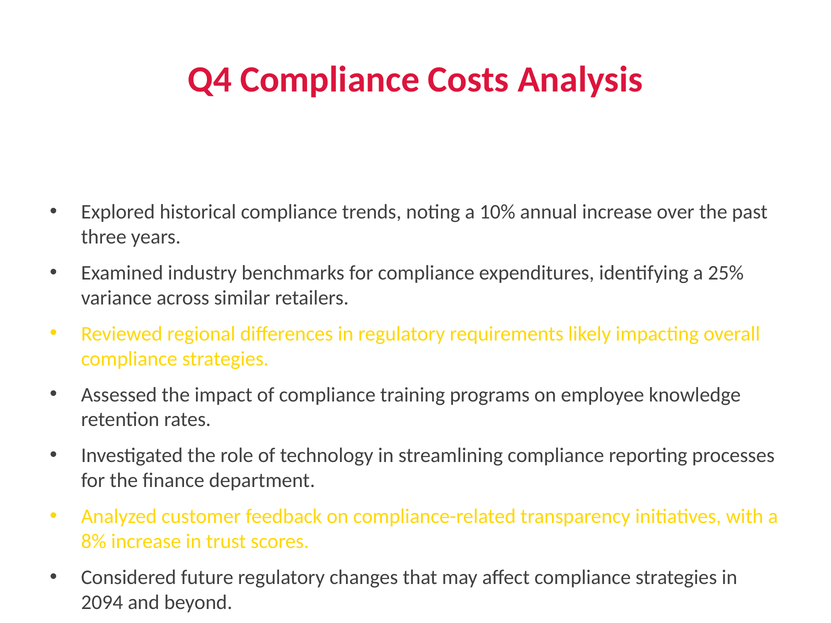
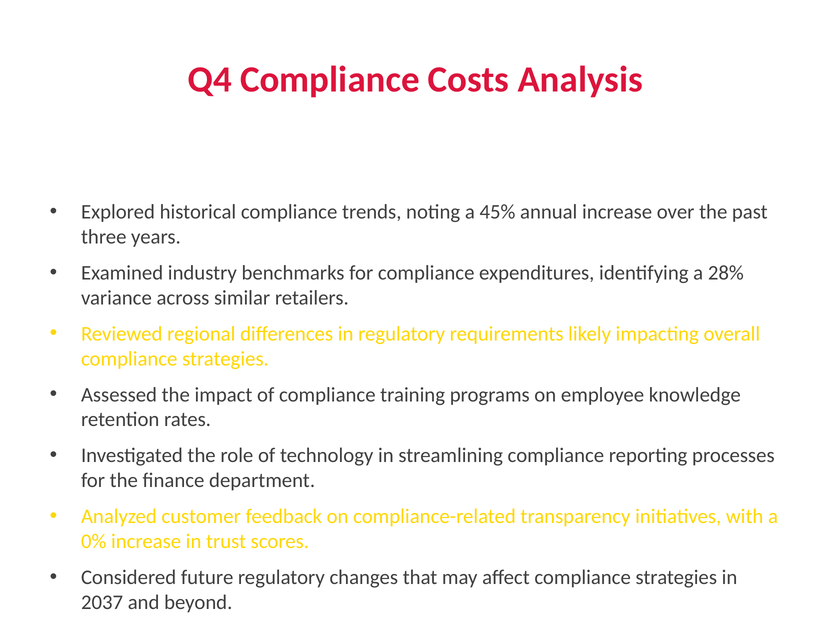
10%: 10% -> 45% (497, 212)
25%: 25% -> 28% (726, 273)
8%: 8% -> 0% (94, 542)
2094: 2094 -> 2037 (102, 603)
